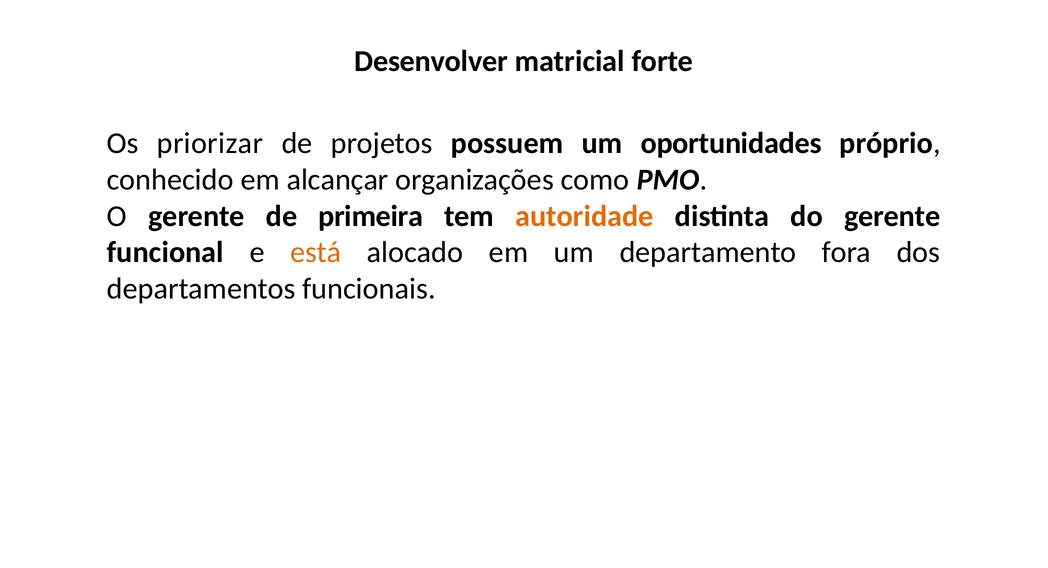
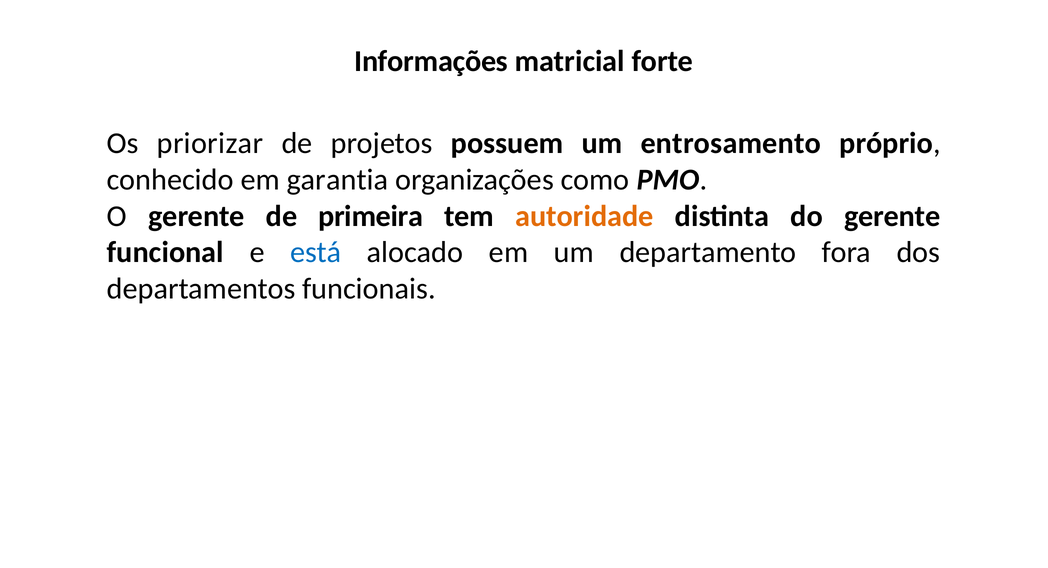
Desenvolver: Desenvolver -> Informações (431, 61)
oportunidades: oportunidades -> entrosamento (731, 144)
alcançar: alcançar -> garantia (337, 180)
está colour: orange -> blue (316, 253)
